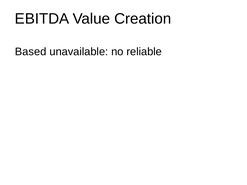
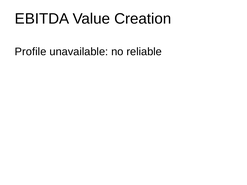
Based: Based -> Profile (31, 52)
